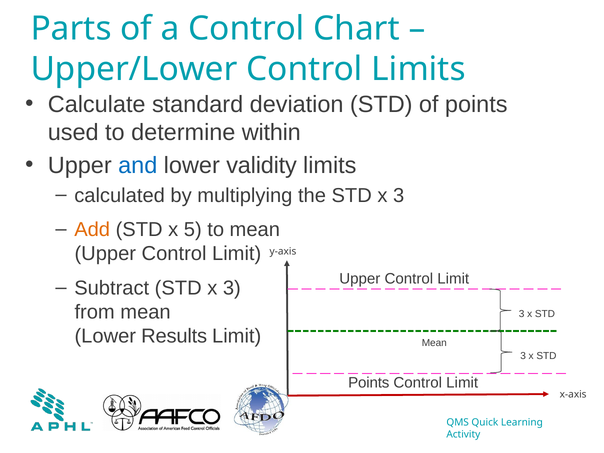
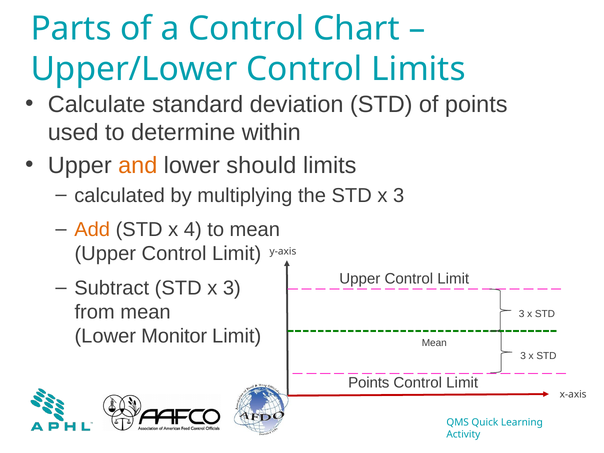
and colour: blue -> orange (138, 165)
validity: validity -> should (261, 165)
5: 5 -> 4 (193, 230)
Results: Results -> Monitor (174, 336)
